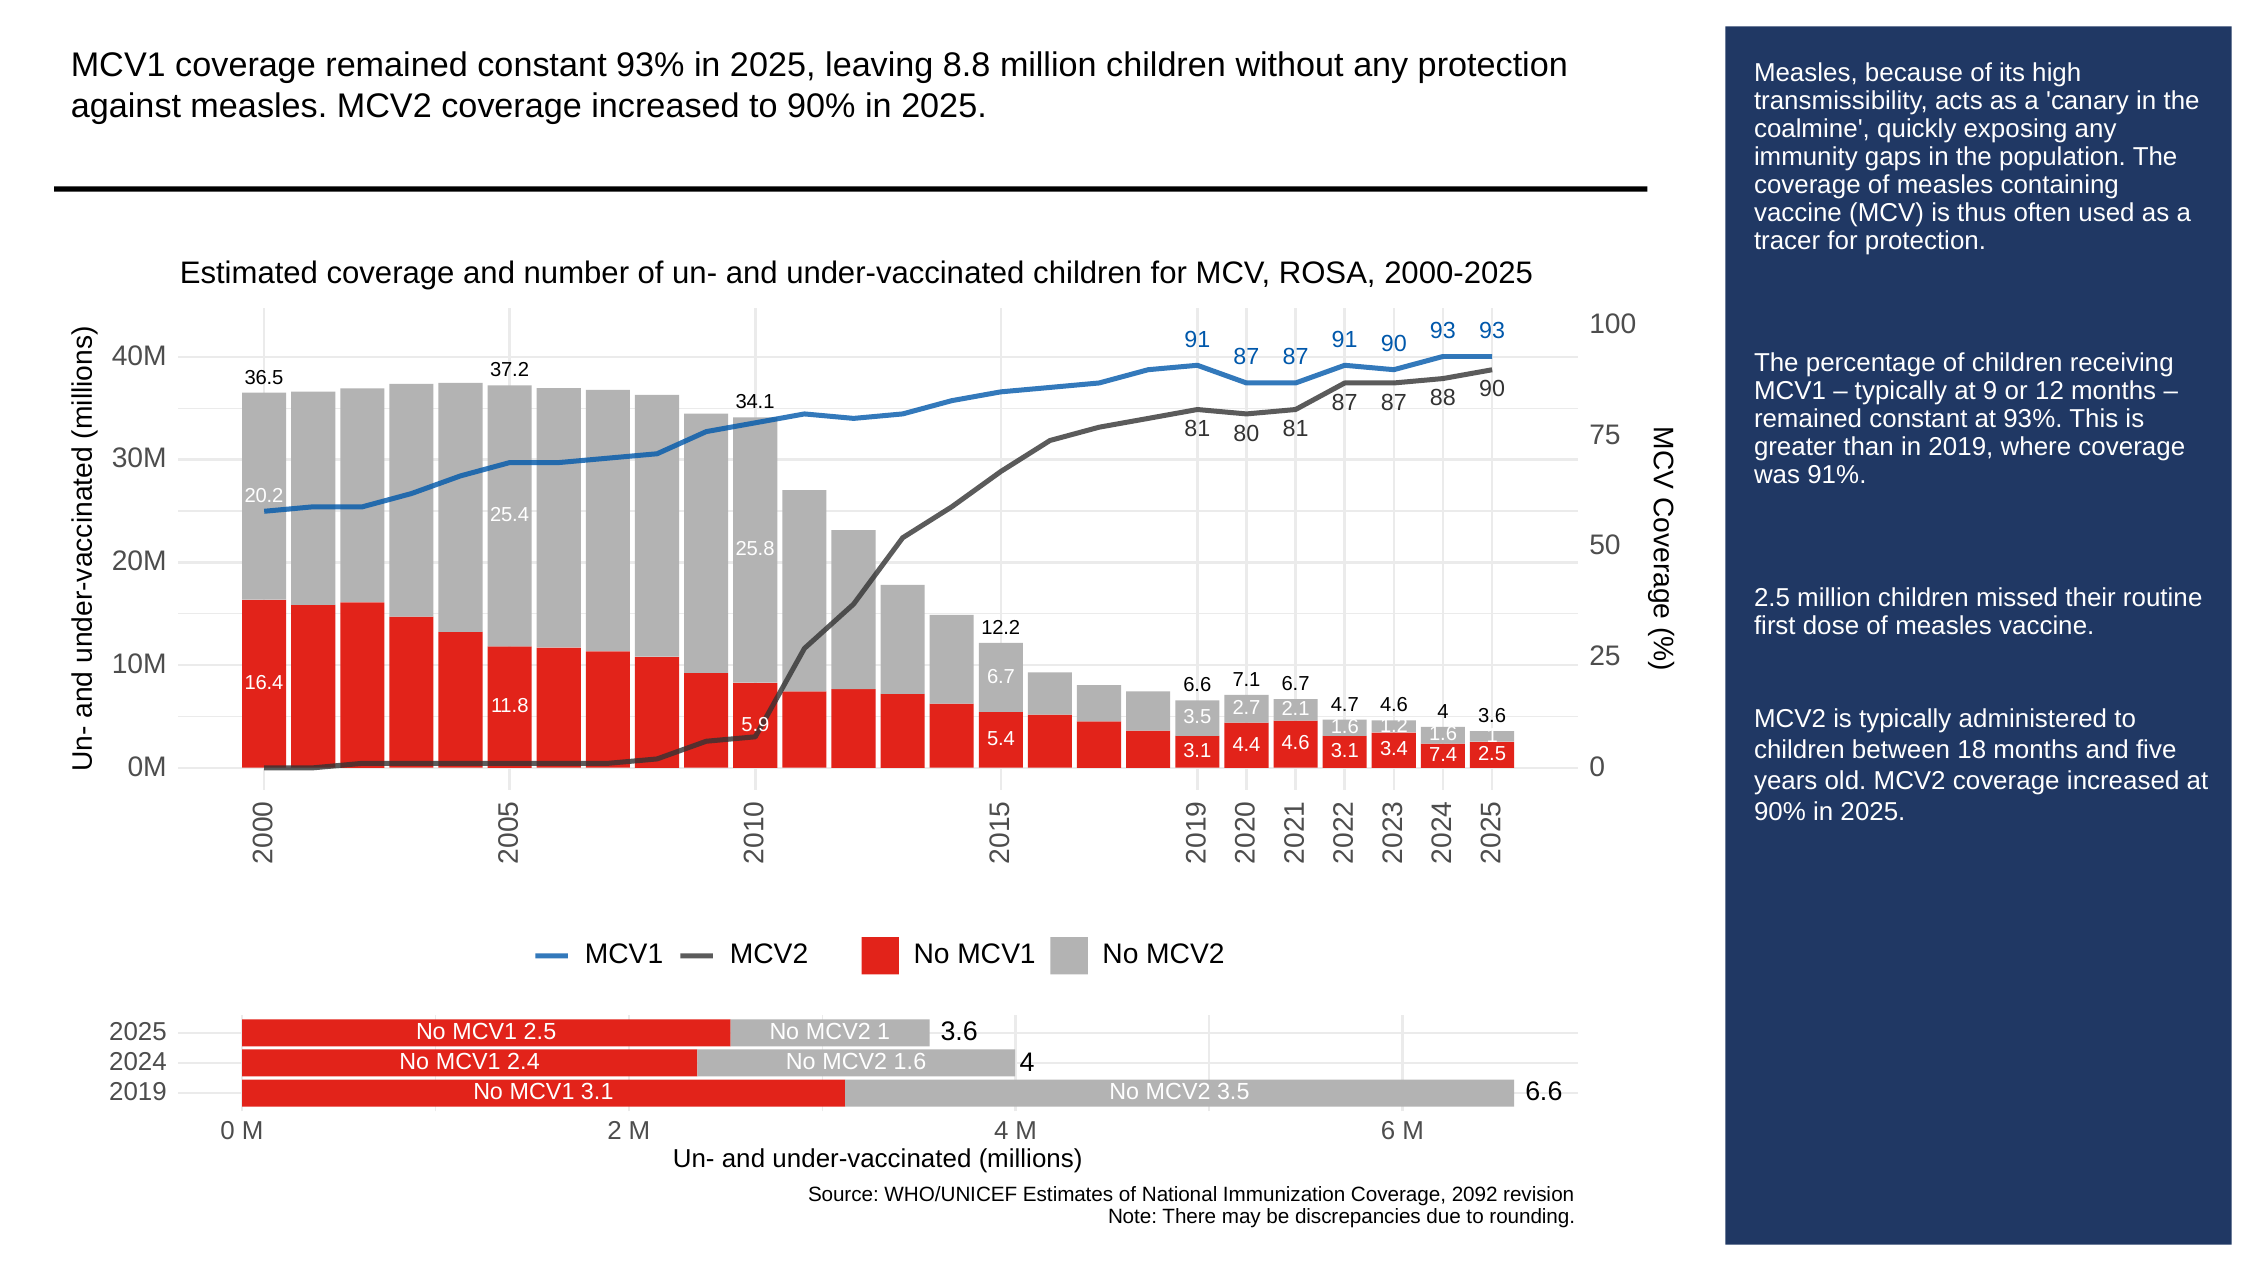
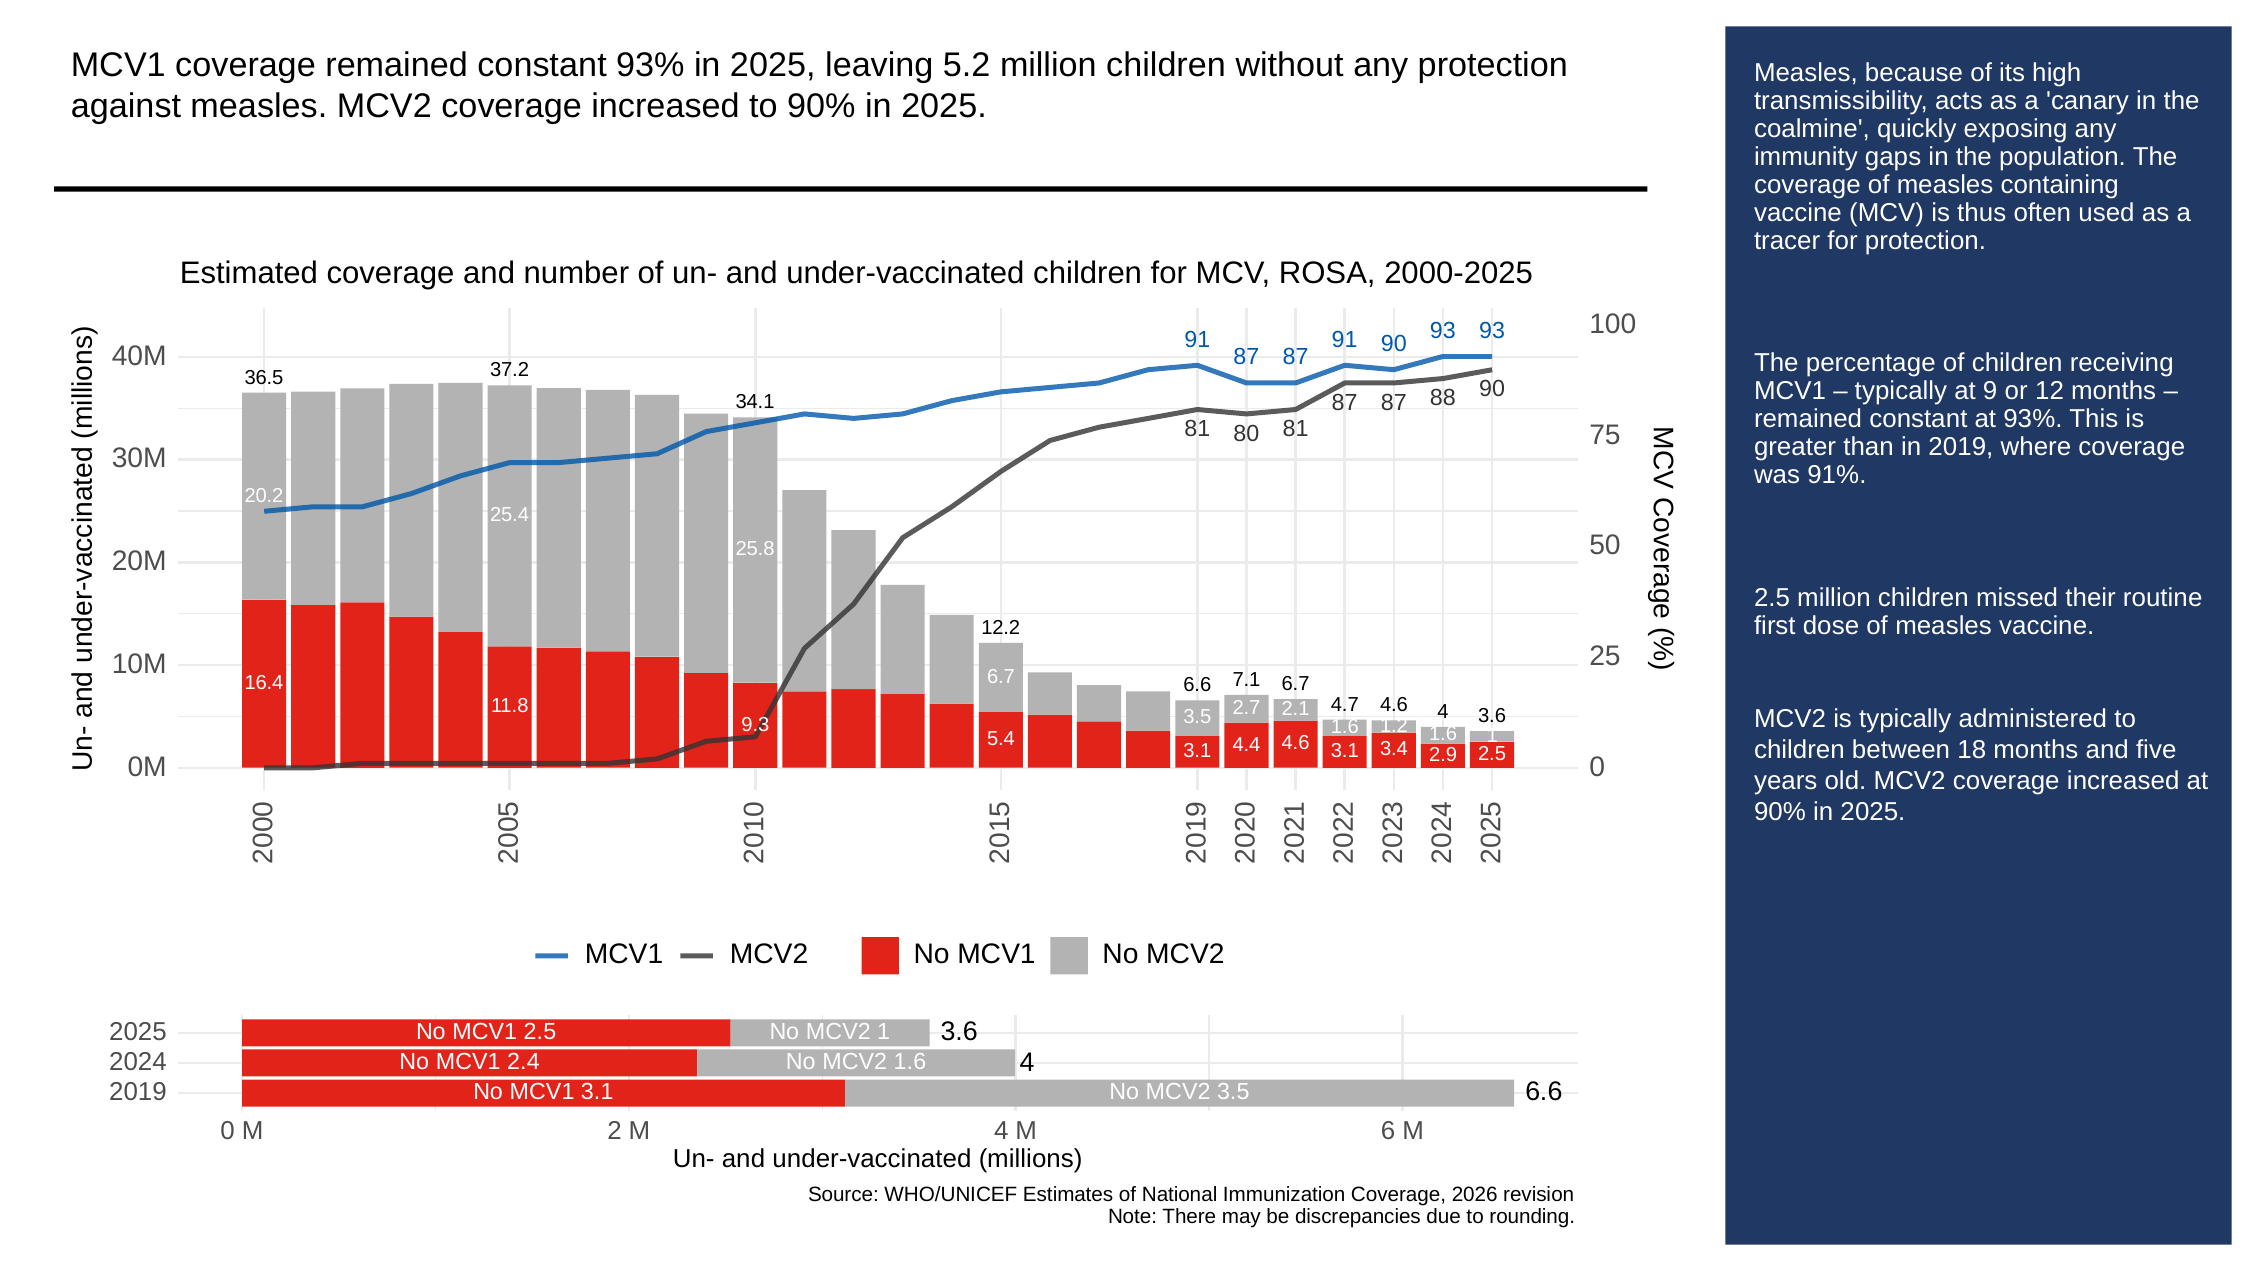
8.8: 8.8 -> 5.2 (967, 65)
5.9: 5.9 -> 9.3 (755, 725)
7.4: 7.4 -> 2.9 (1443, 755)
2092: 2092 -> 2026 (1475, 1195)
